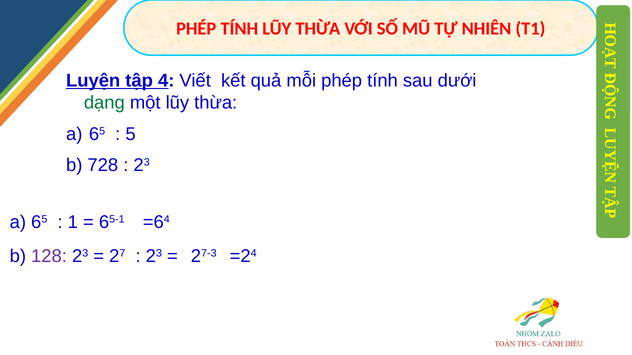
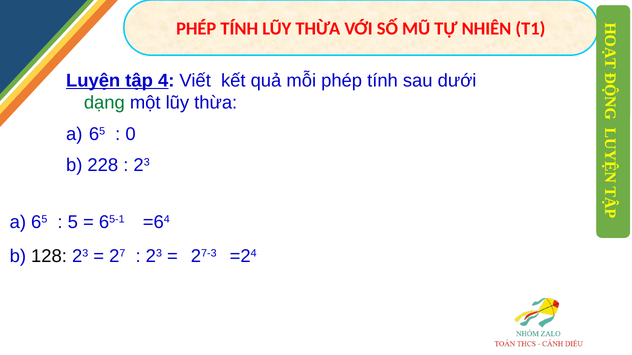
5: 5 -> 0 (131, 134)
728: 728 -> 228 (103, 166)
1: 1 -> 5 (73, 223)
128 colour: purple -> black (49, 257)
